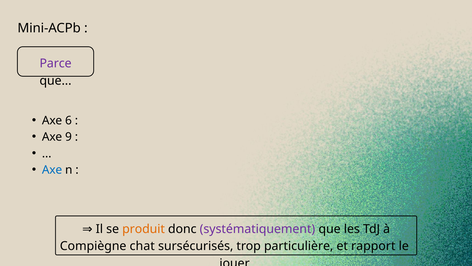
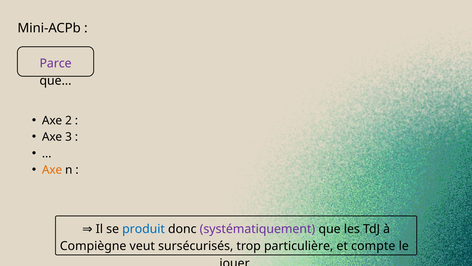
6: 6 -> 2 (68, 120)
9: 9 -> 3 (68, 137)
Axe colour: blue -> orange (52, 170)
produit colour: orange -> blue (144, 229)
chat: chat -> veut (142, 246)
rapport: rapport -> compte (373, 246)
